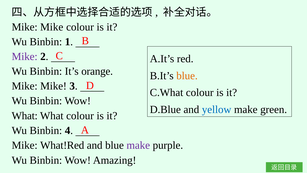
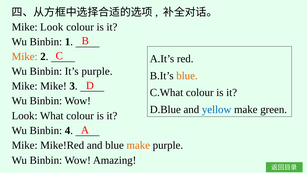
Mike: Mike -> Look (52, 27)
Mike colour: purple -> orange (25, 56)
It’s orange: orange -> purple (97, 71)
What: What -> Look (25, 116)
What!Red: What!Red -> Mike!Red (62, 145)
make colour: purple -> orange (138, 145)
